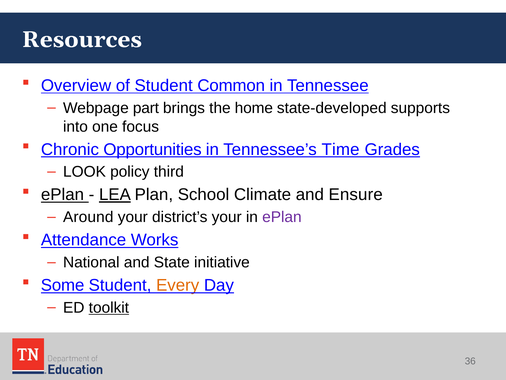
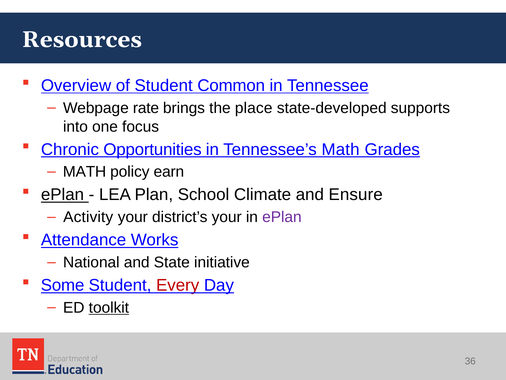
part: part -> rate (146, 108)
home: home -> place (254, 108)
Tennessee’s Time: Time -> Math (341, 149)
LOOK: LOOK -> MATH (85, 172)
third: third -> earn (169, 172)
LEA underline: present -> none (115, 194)
Around: Around -> Activity (88, 217)
Every colour: orange -> red (178, 285)
